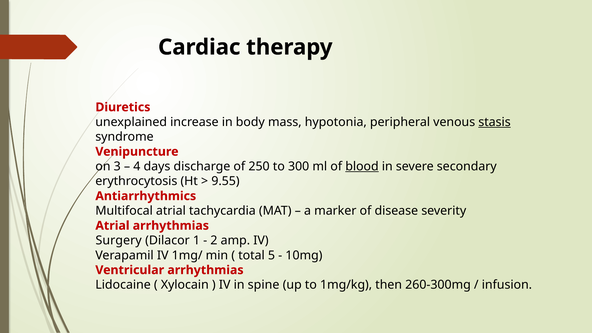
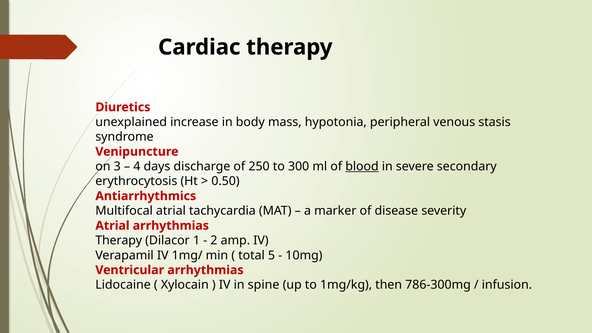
stasis underline: present -> none (495, 122)
9.55: 9.55 -> 0.50 (225, 181)
Surgery: Surgery -> Therapy (119, 240)
260-300mg: 260-300mg -> 786-300mg (438, 285)
